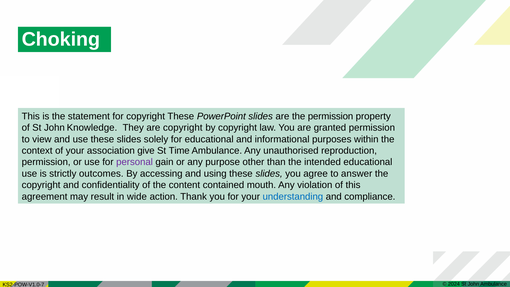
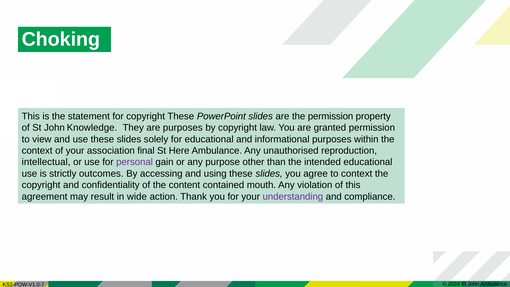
are copyright: copyright -> purposes (183, 128)
give: give -> final (146, 151)
Time: Time -> Here (179, 151)
permission: permission -> intellectual (46, 162)
to answer: answer -> context (357, 174)
understanding colour: blue -> purple (293, 196)
